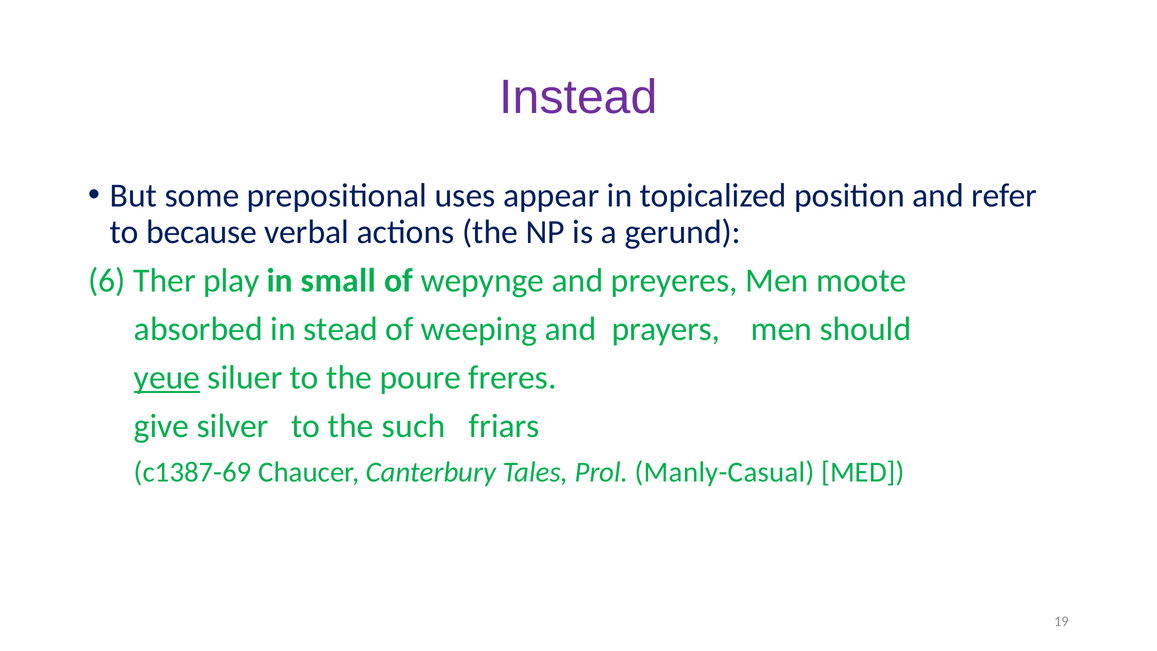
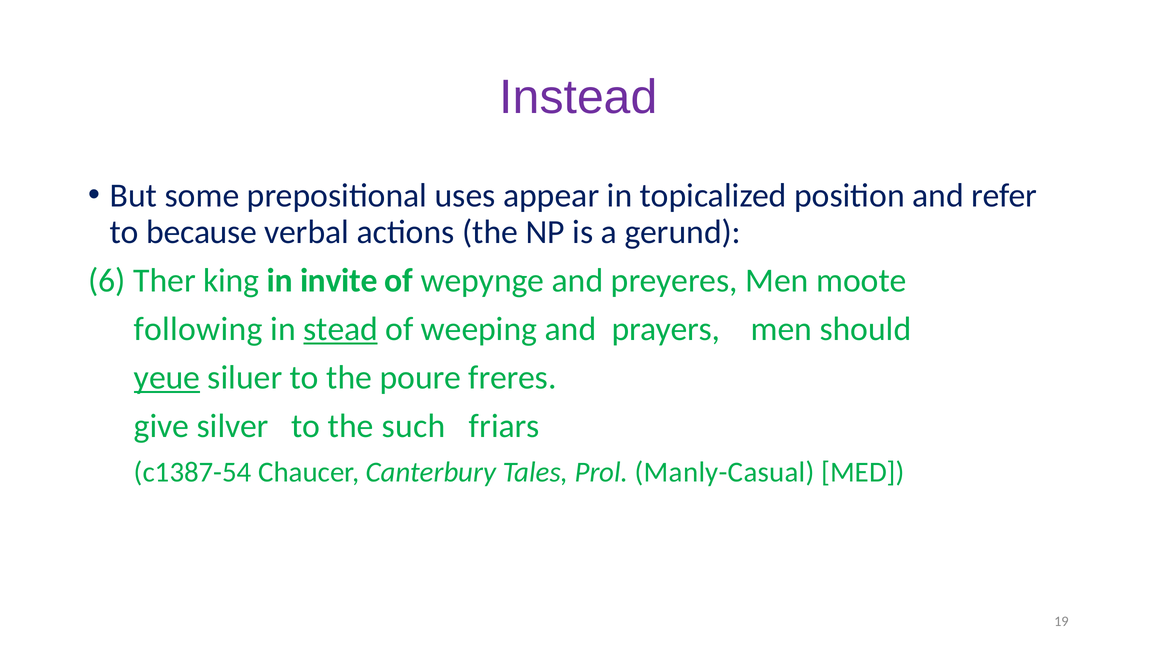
play: play -> king (231, 281)
small: small -> invite (339, 281)
absorbed: absorbed -> following (198, 329)
stead underline: none -> present (341, 329)
c1387-69: c1387-69 -> c1387-54 (193, 472)
